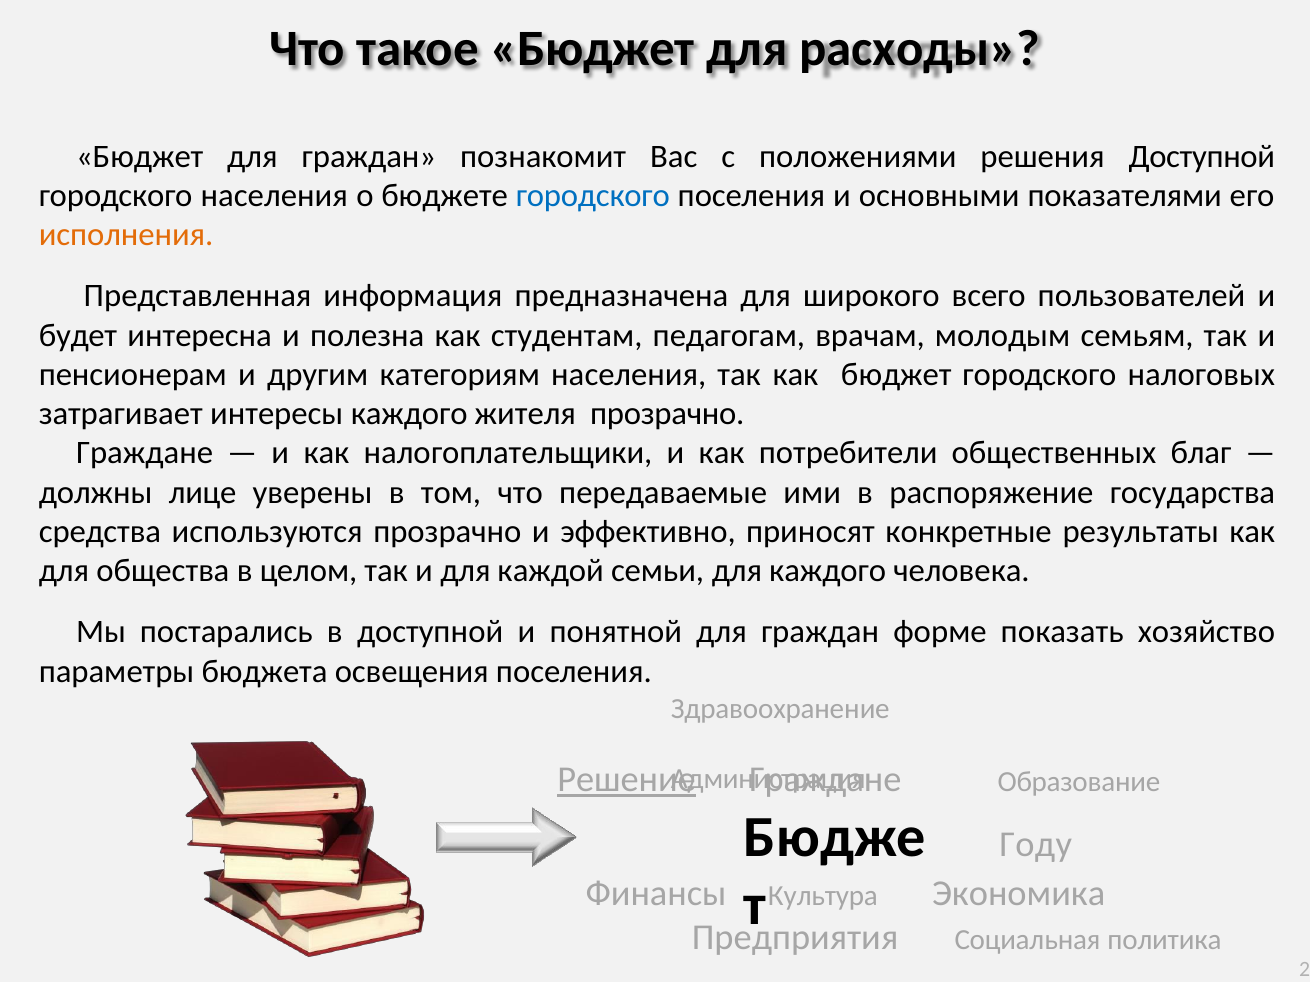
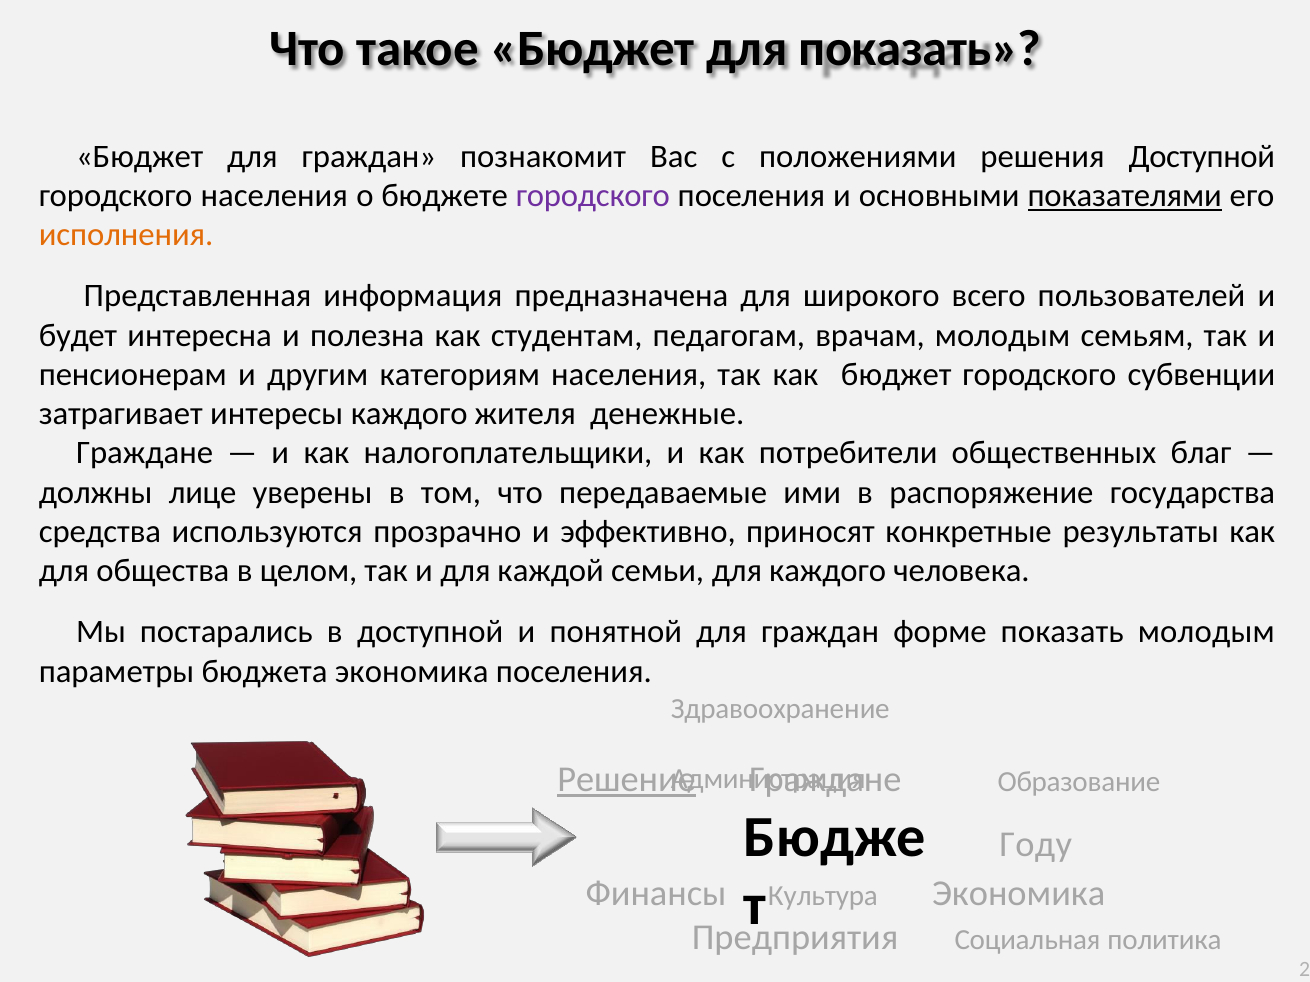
для расходы: расходы -> показать (920, 49)
городского colour: blue -> purple (593, 196)
показателями underline: none -> present (1125, 196)
налоговых: налоговых -> субвенции (1201, 375)
жителя прозрачно: прозрачно -> денежные (667, 414)
показать хозяйство: хозяйство -> молодым (1206, 632)
бюджета освещения: освещения -> экономика (412, 672)
